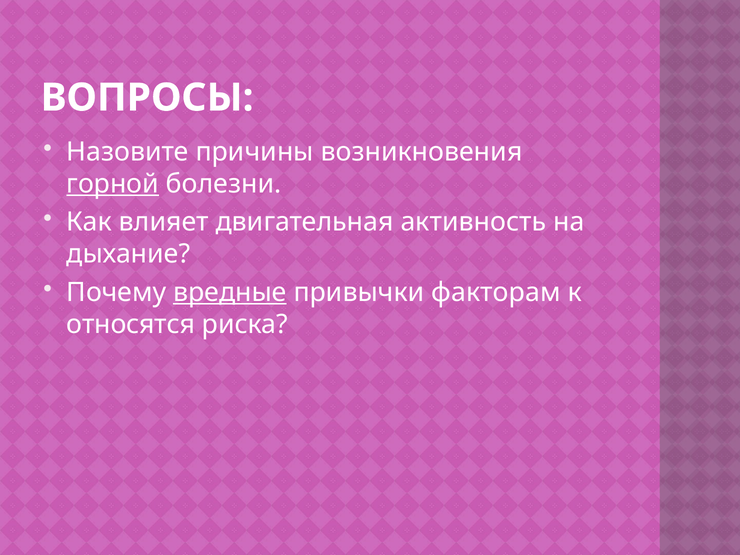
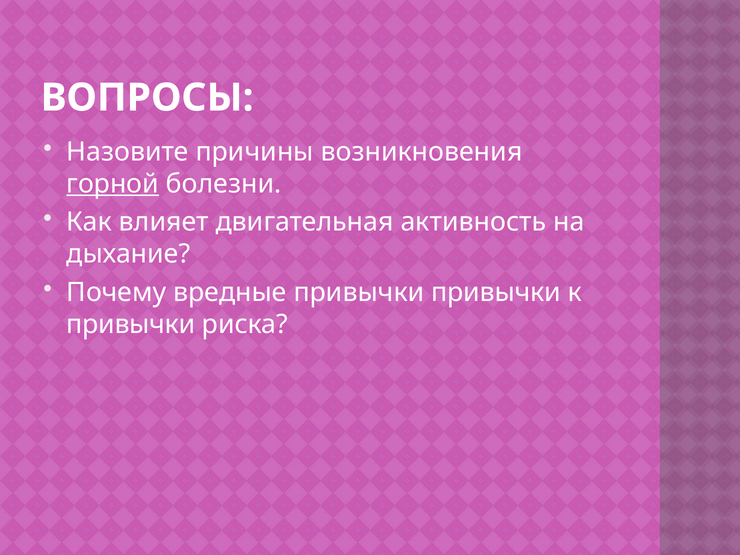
вредные underline: present -> none (230, 292)
привычки факторам: факторам -> привычки (496, 292)
относятся: относятся -> привычки (131, 324)
